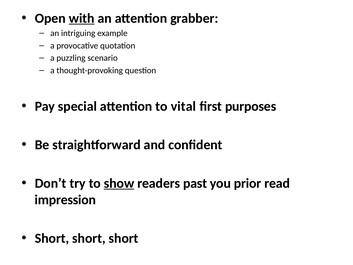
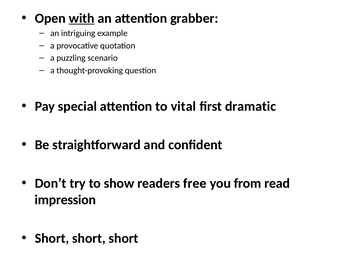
purposes: purposes -> dramatic (251, 106)
show underline: present -> none (119, 183)
past: past -> free (195, 183)
prior: prior -> from (248, 183)
